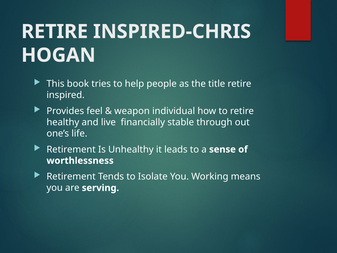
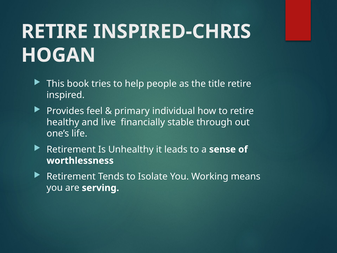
weapon: weapon -> primary (132, 111)
